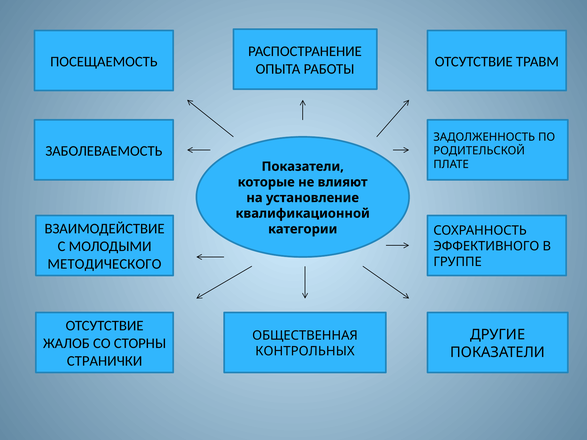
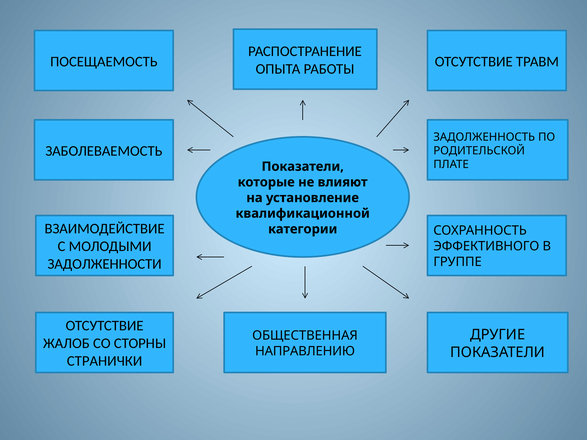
МЕТОДИЧЕСКОГО: МЕТОДИЧЕСКОГО -> ЗАДОЛЖЕННОСТИ (105, 264)
КОНТРОЛЬНЫХ: КОНТРОЛЬНЫХ -> НАПРАВЛЕНИЮ (305, 351)
